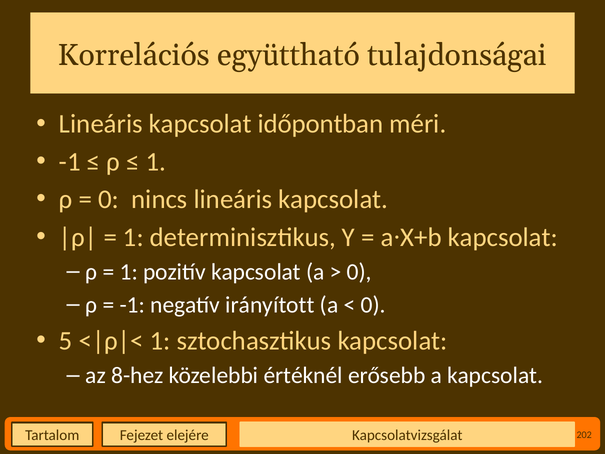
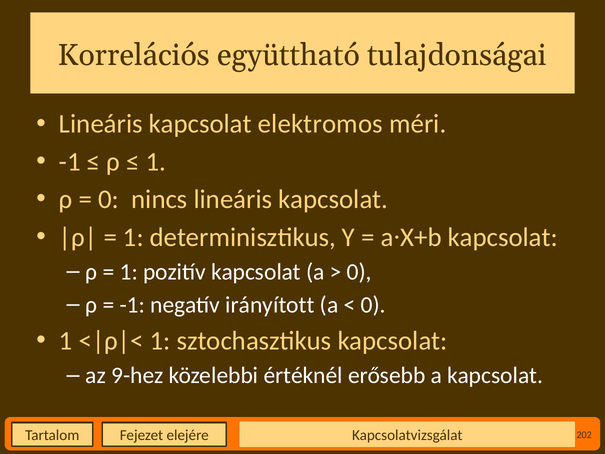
időpontban: időpontban -> elektromos (320, 124)
5: 5 -> 1 (66, 341)
8-hez: 8-hez -> 9-hez (137, 375)
